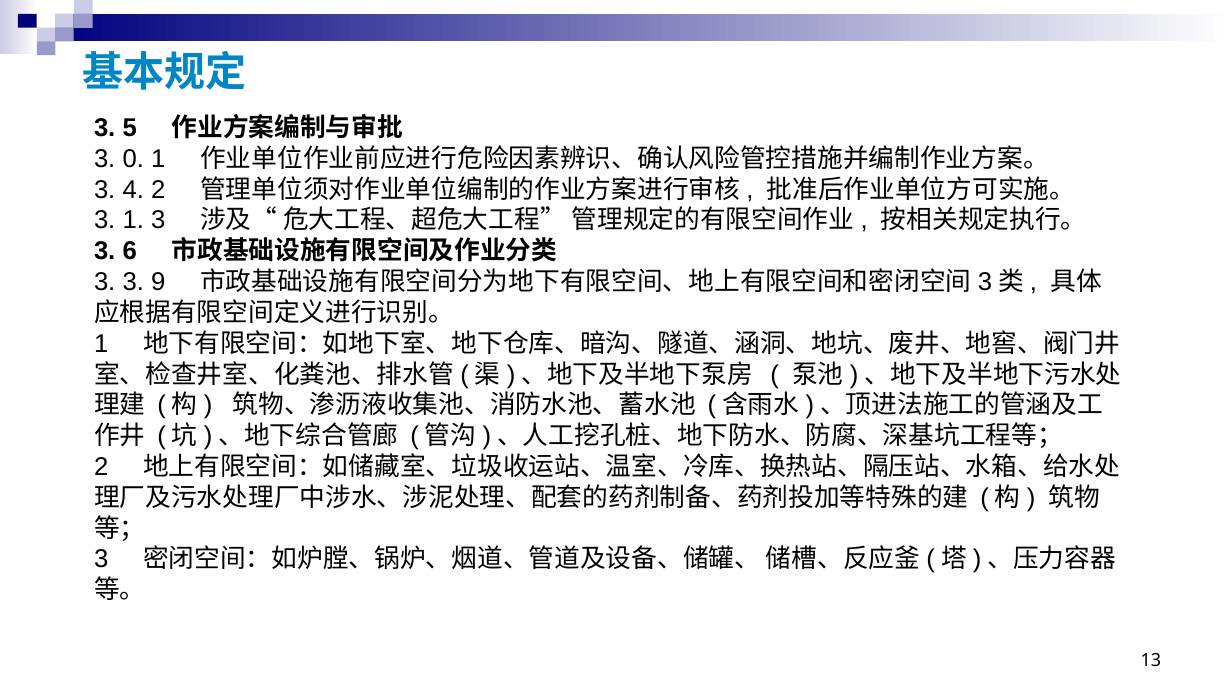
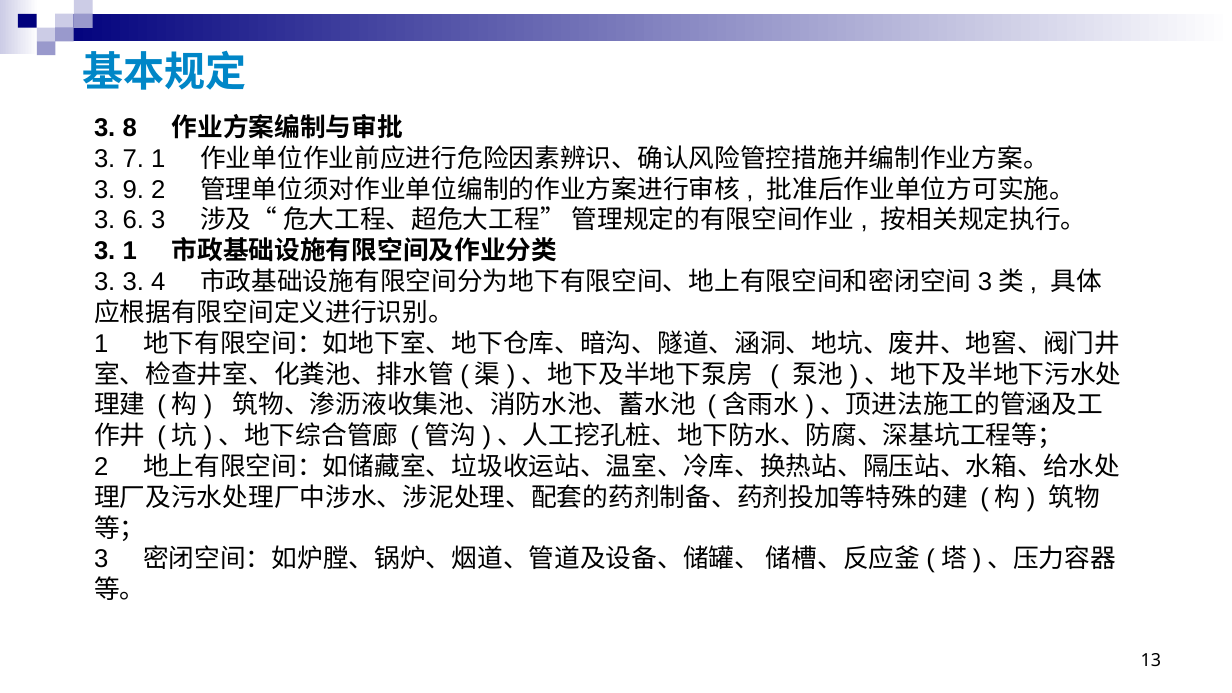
5: 5 -> 8 (130, 128)
0: 0 -> 7 (133, 159)
4: 4 -> 9 (133, 190)
3 1: 1 -> 6 (133, 221)
3 6: 6 -> 1 (130, 251)
9: 9 -> 4 (158, 282)
